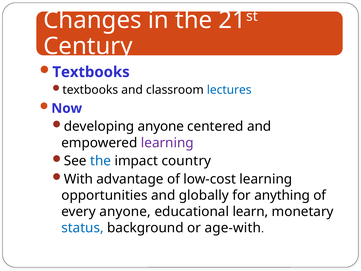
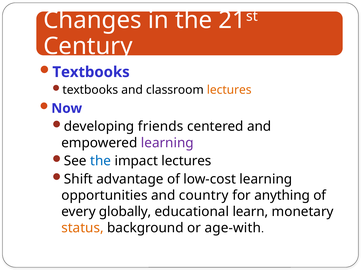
lectures colour: blue -> orange (229, 90)
developing anyone: anyone -> friends (161, 126)
impact country: country -> lectures (186, 161)
With: With -> Shift (78, 179)
globally: globally -> country (204, 195)
every anyone: anyone -> globally (125, 211)
status colour: blue -> orange (82, 228)
